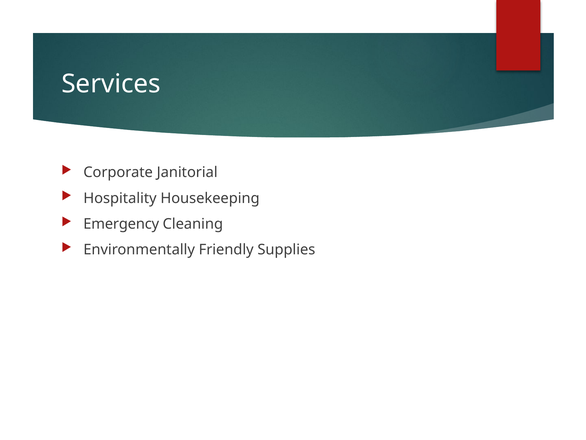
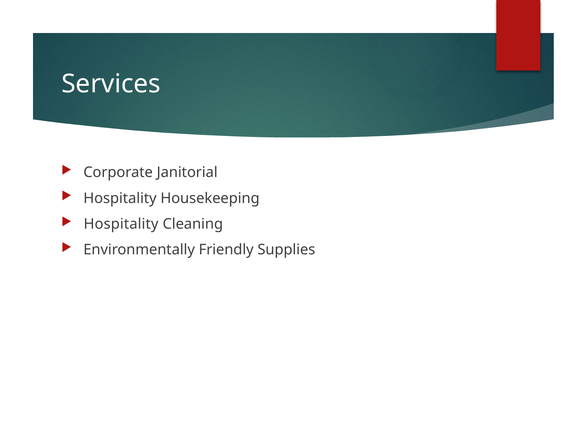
Emergency: Emergency -> Hospitality (121, 224)
